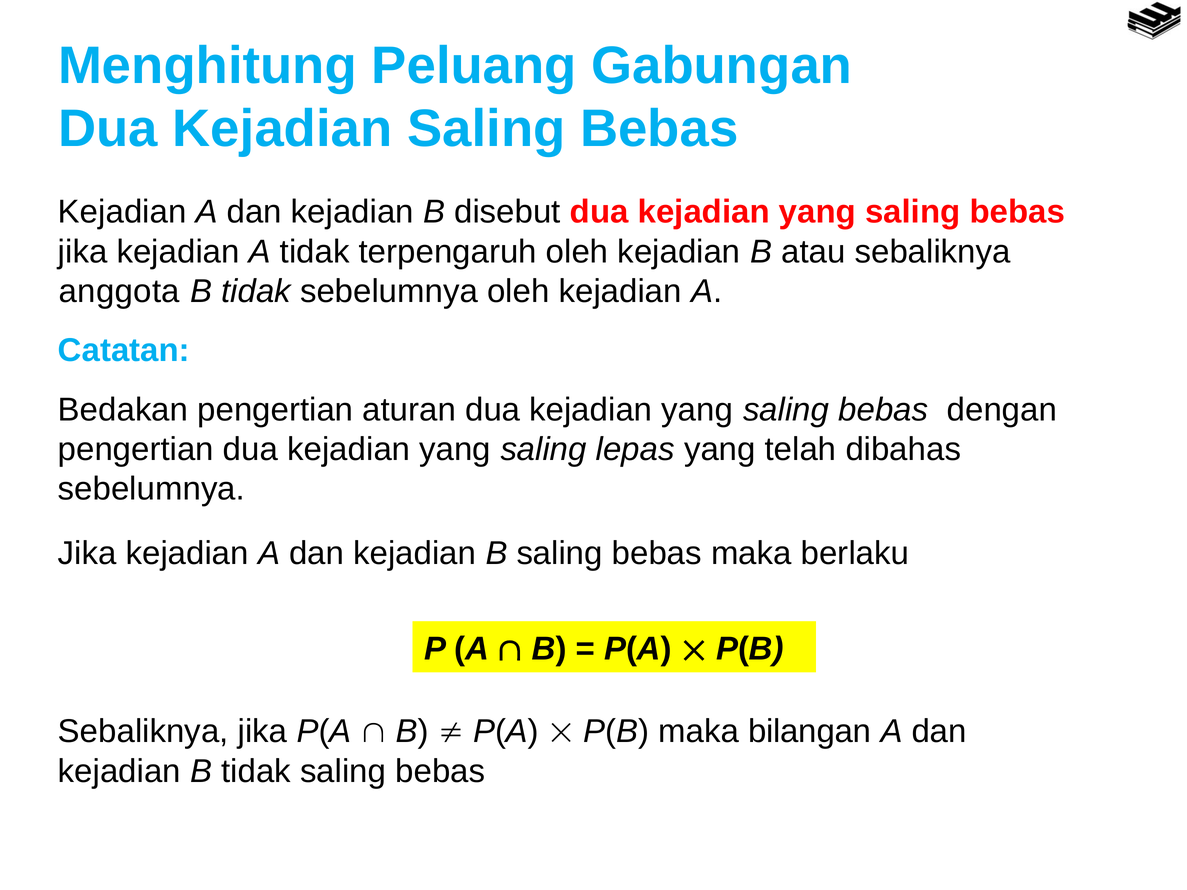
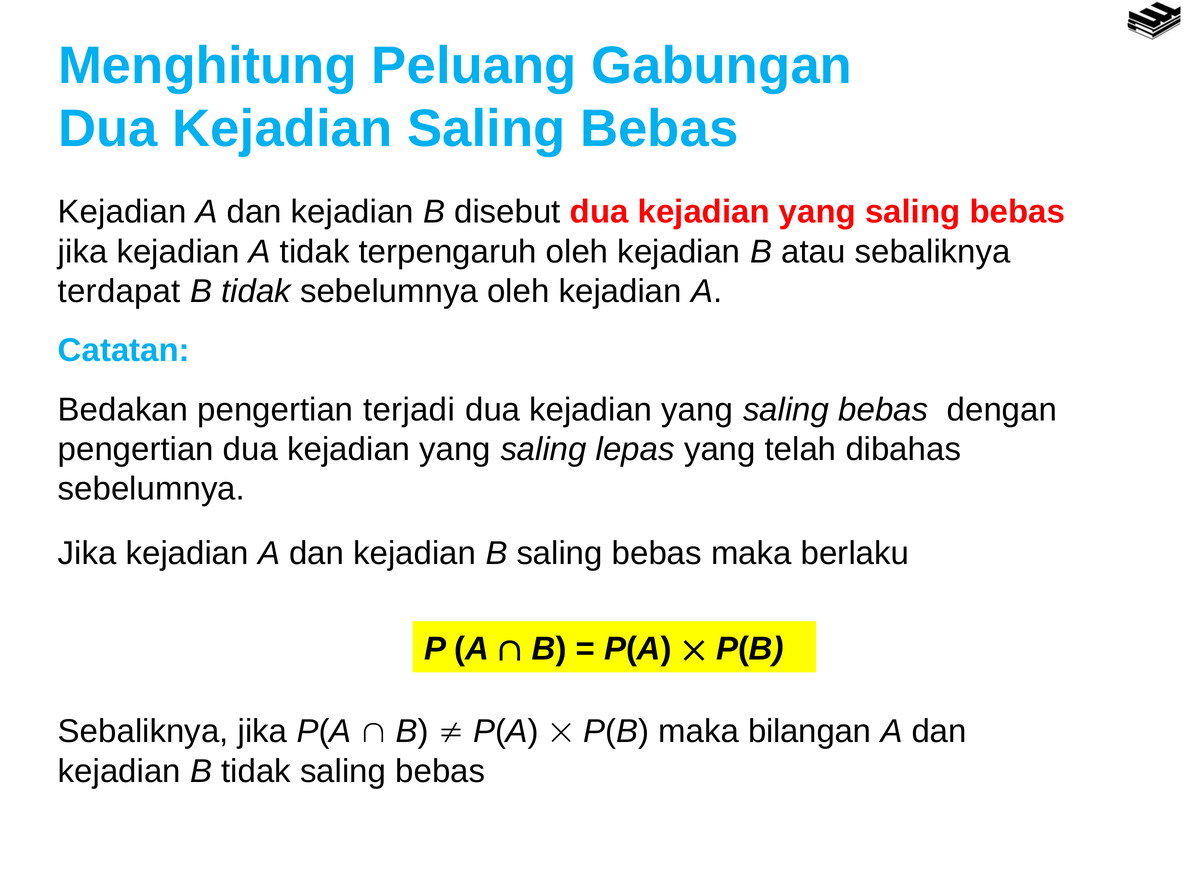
anggota: anggota -> terdapat (119, 291)
aturan: aturan -> terjadi (409, 410)
